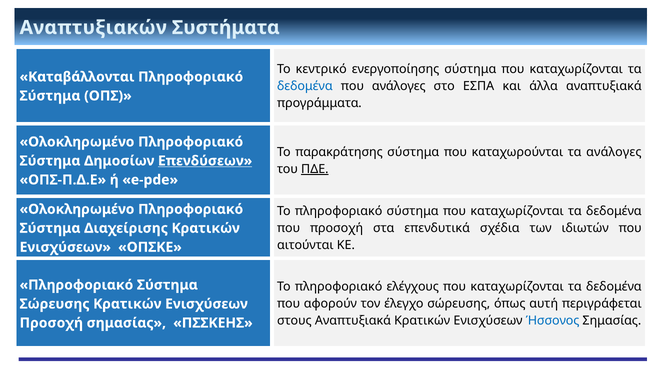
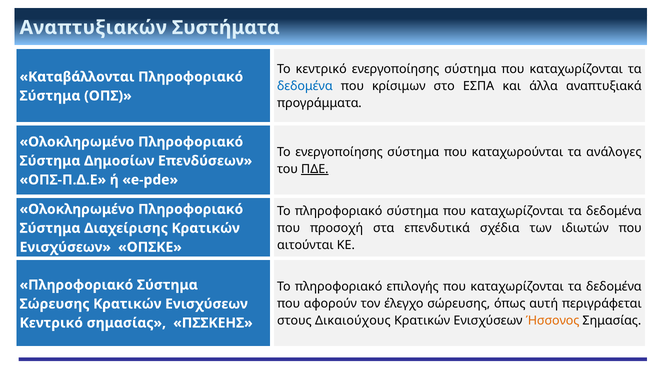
που ανάλογες: ανάλογες -> κρίσιμων (399, 86)
Το παρακράτησης: παρακράτησης -> ενεργοποίησης (339, 152)
Επενδύσεων underline: present -> none (205, 161)
ελέγχους: ελέγχους -> επιλογής (413, 287)
στους Αναπτυξιακά: Αναπτυξιακά -> Δικαιούχους (353, 321)
Ήσσονος colour: blue -> orange (553, 321)
Προσοχή: Προσοχή -> Κεντρικό (51, 323)
